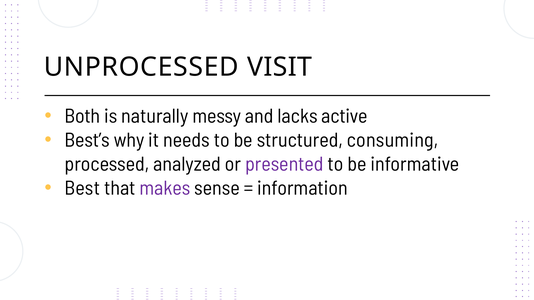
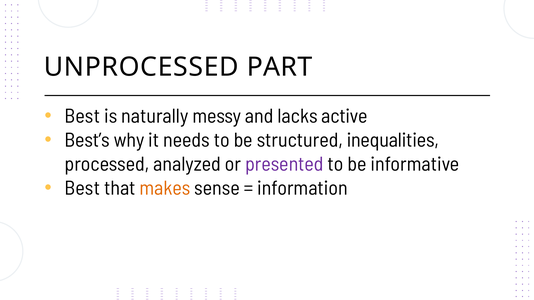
VISIT: VISIT -> PART (280, 67)
Both: Both -> Best (82, 117)
consuming: consuming -> inequalities (393, 141)
makes colour: purple -> orange (165, 189)
